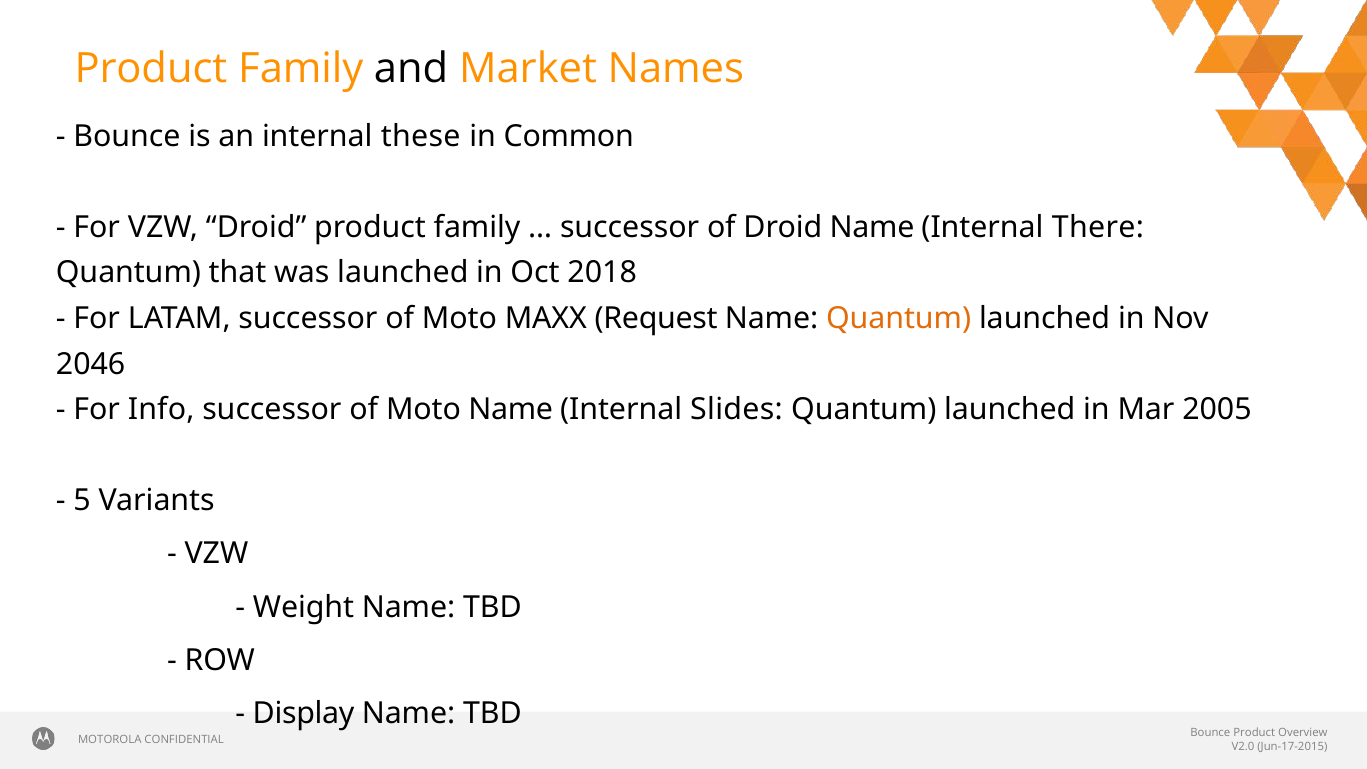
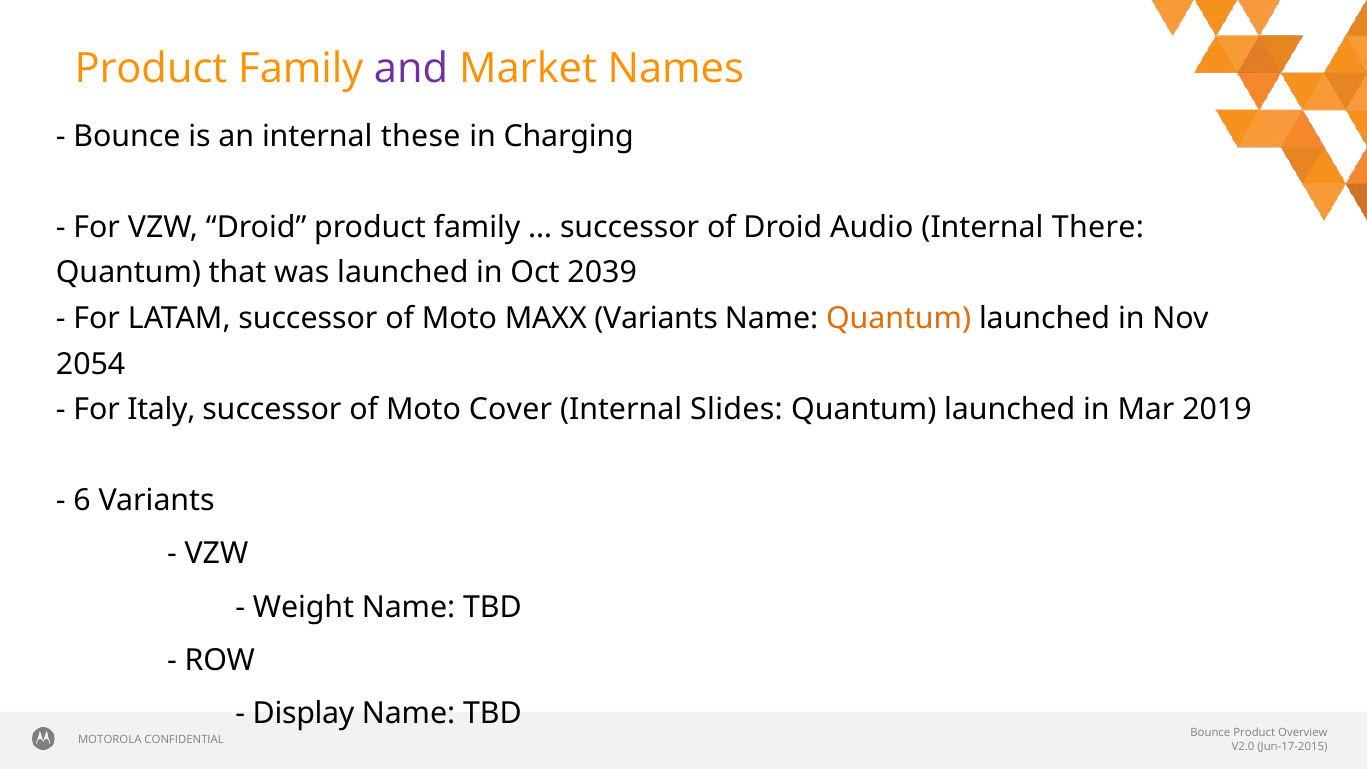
and colour: black -> purple (411, 69)
Common: Common -> Charging (569, 136)
Droid Name: Name -> Audio (872, 227)
2018: 2018 -> 2039 (602, 273)
MAXX Request: Request -> Variants (656, 318)
2046: 2046 -> 2054 (91, 364)
Info: Info -> Italy (161, 410)
Moto Name: Name -> Cover (510, 410)
2005: 2005 -> 2019 (1217, 410)
5: 5 -> 6 (82, 501)
